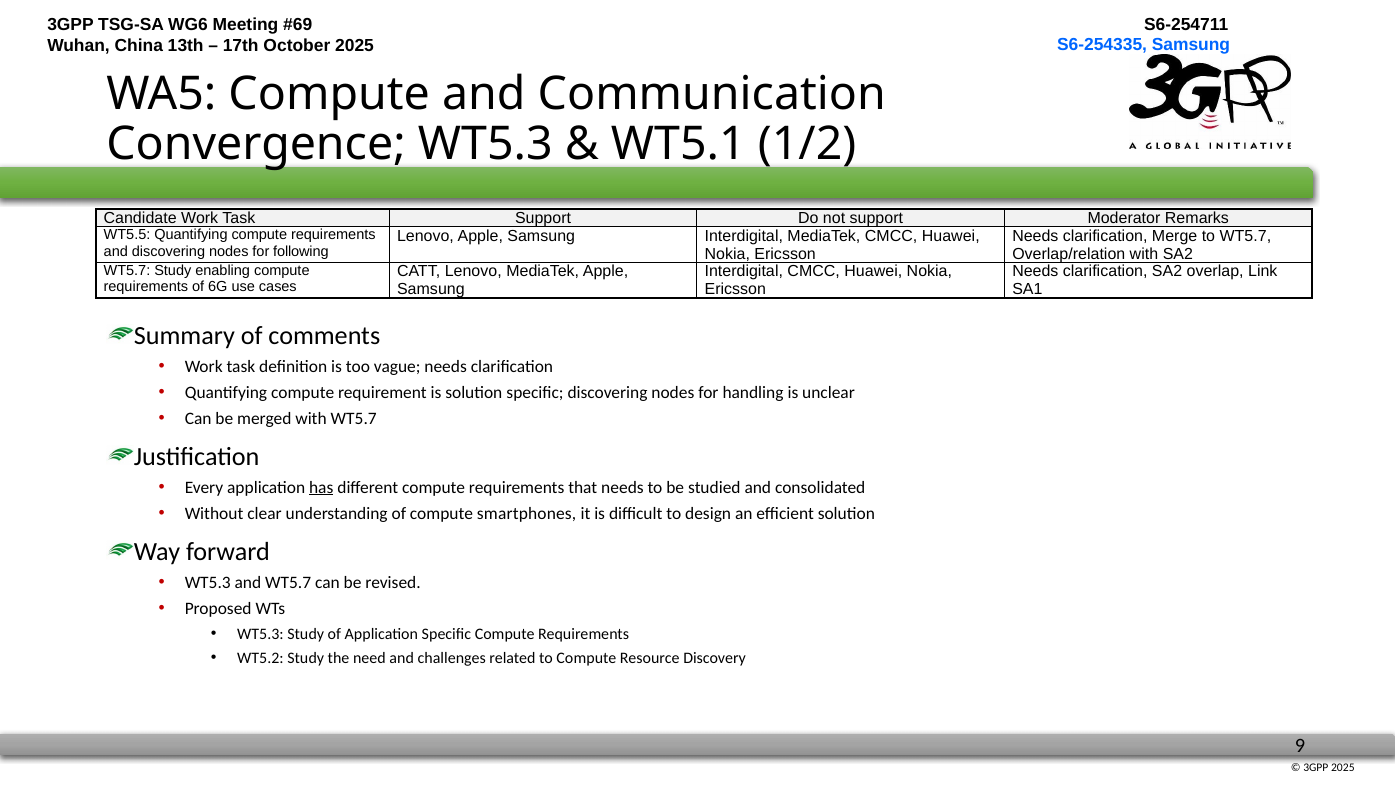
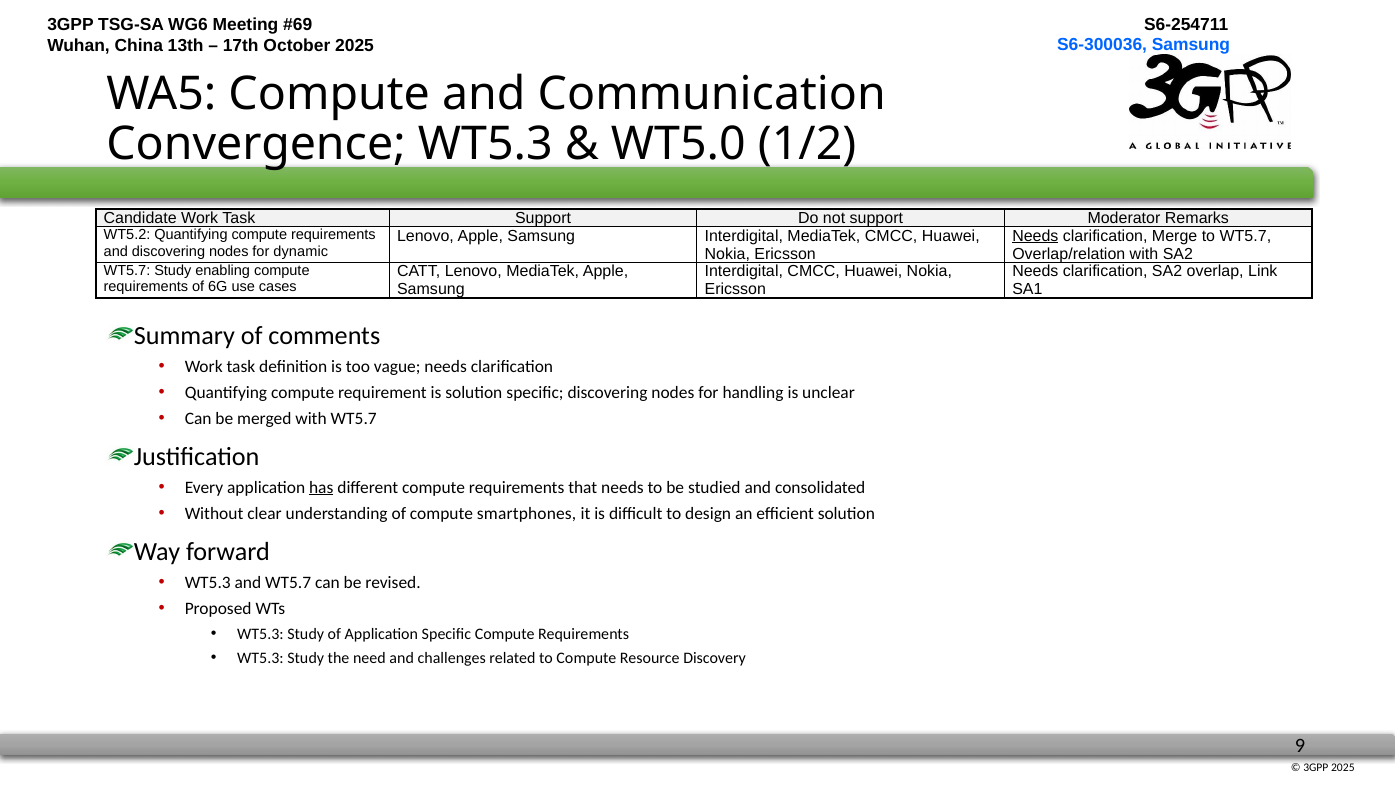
S6-254335: S6-254335 -> S6-300036 (1102, 45)
WT5.1: WT5.1 -> WT5.0 (678, 144)
WT5.5: WT5.5 -> WT5.2 (127, 235)
Needs underline: none -> present (1035, 236)
following: following -> dynamic (301, 251)
WT5.2: WT5.2 -> WT5.3 (260, 658)
